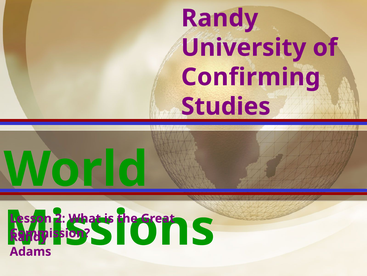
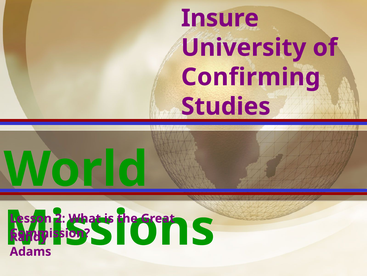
Randy: Randy -> Insure (220, 18)
